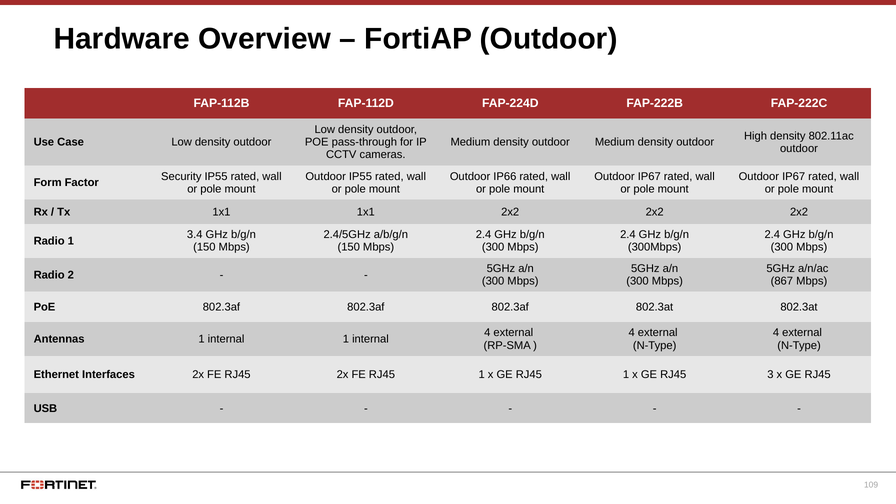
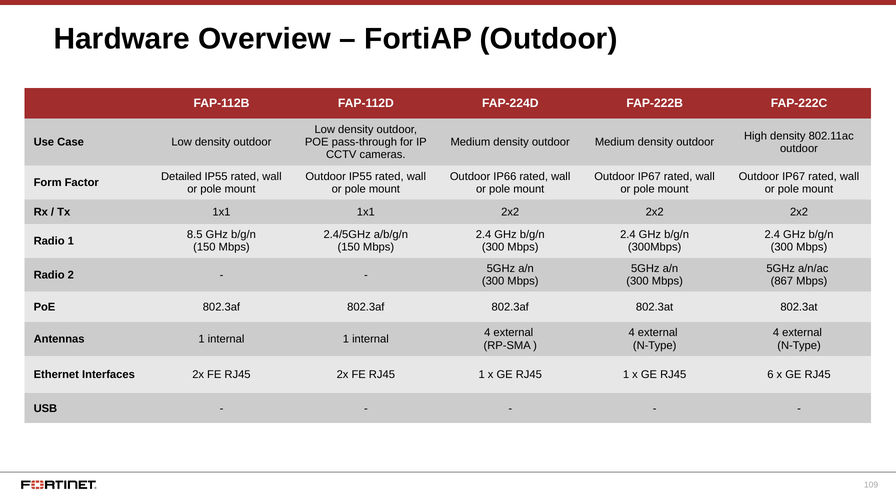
Security: Security -> Detailed (181, 176)
3.4: 3.4 -> 8.5 (195, 235)
3: 3 -> 6 (770, 375)
